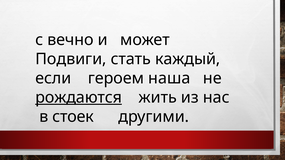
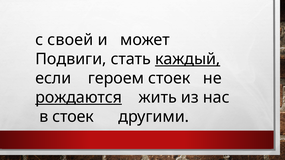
вечно: вечно -> своей (70, 40)
каждый underline: none -> present (188, 59)
героем наша: наша -> стоек (169, 78)
